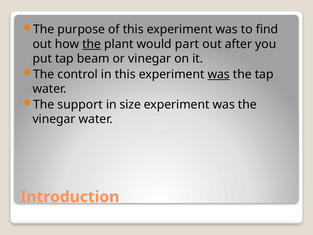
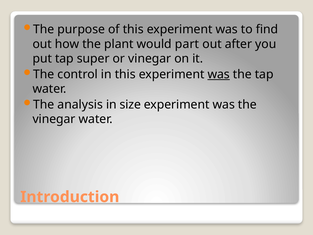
the underline: present -> none (92, 44)
beam: beam -> super (93, 59)
support: support -> analysis (80, 104)
